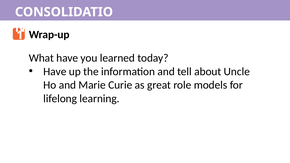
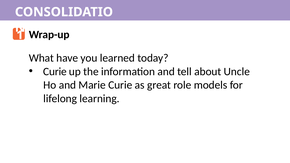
Have: Have -> Curie (55, 72)
